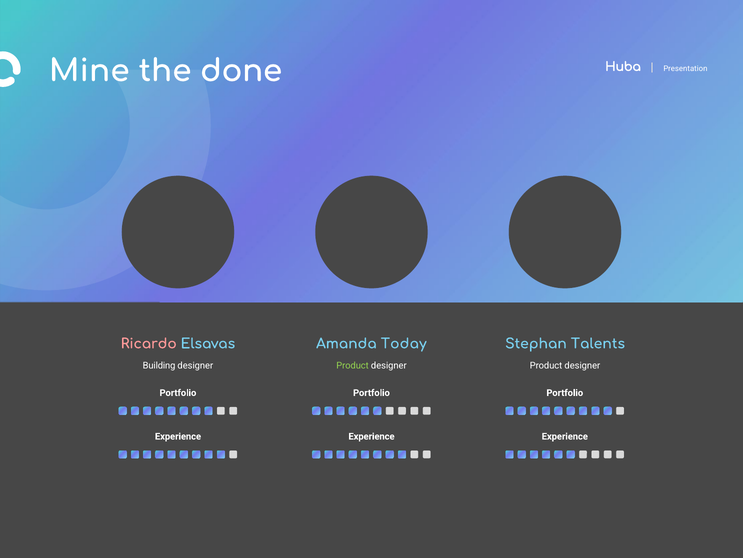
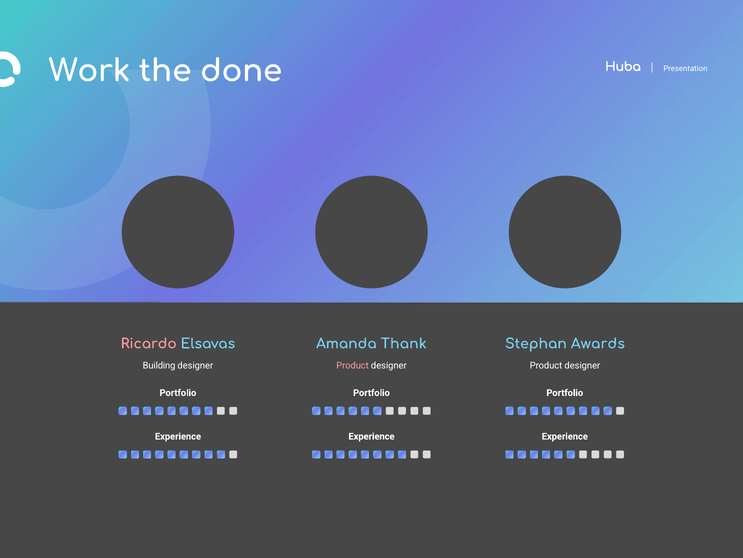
Mine: Mine -> Work (89, 71)
Today: Today -> Thank (404, 343)
Talents: Talents -> Awards (598, 343)
Product colour: light green -> pink (353, 365)
